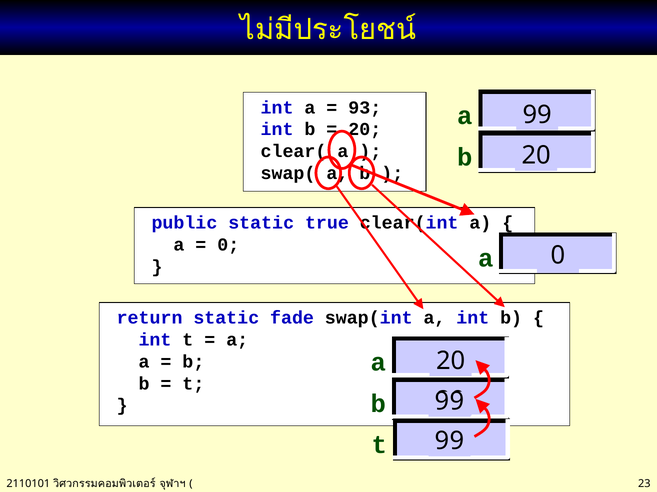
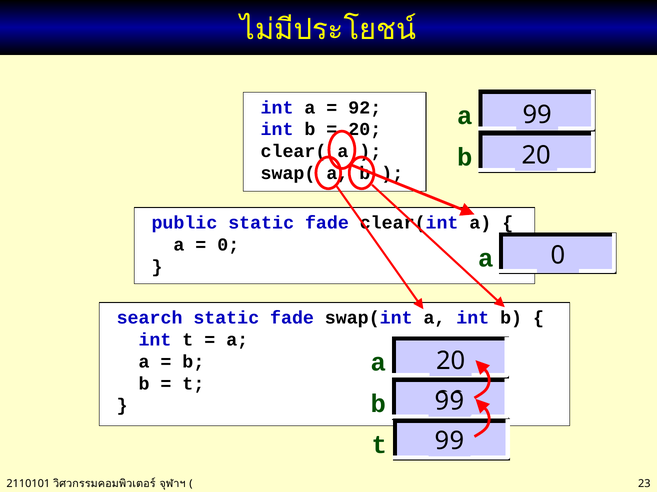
93: 93 -> 92 (365, 108)
public static true: true -> fade (327, 223)
return: return -> search (150, 318)
